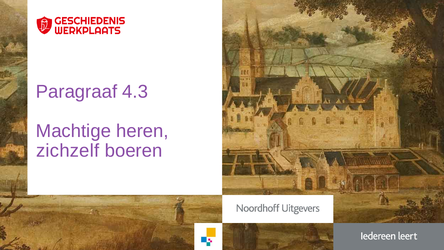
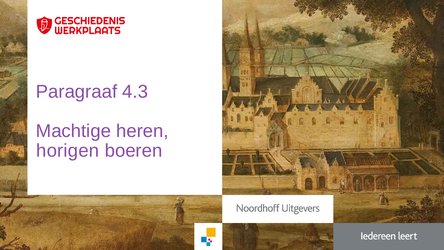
zichzelf: zichzelf -> horigen (68, 151)
